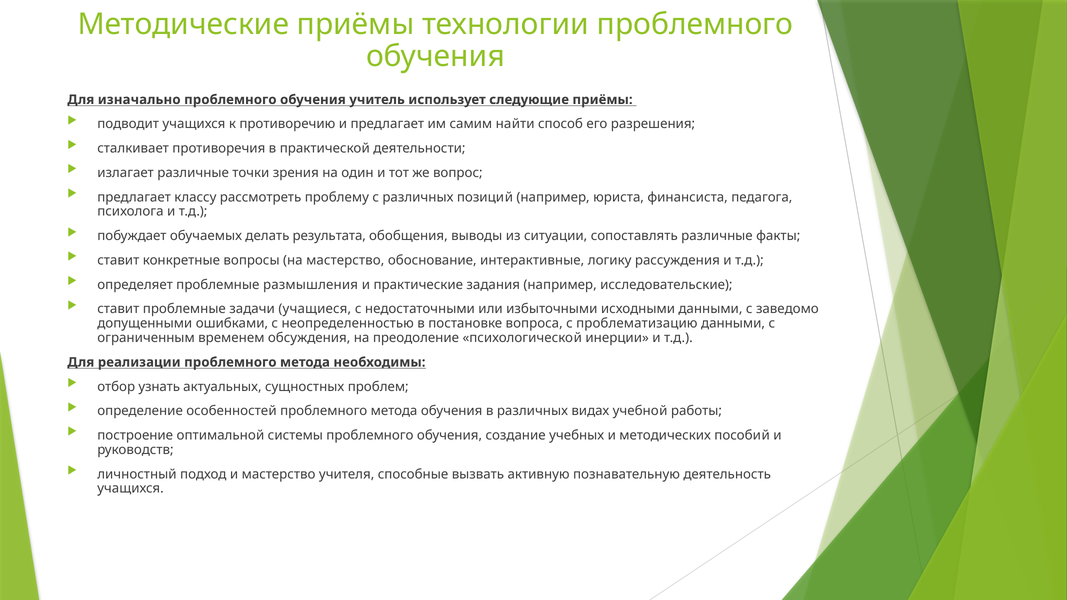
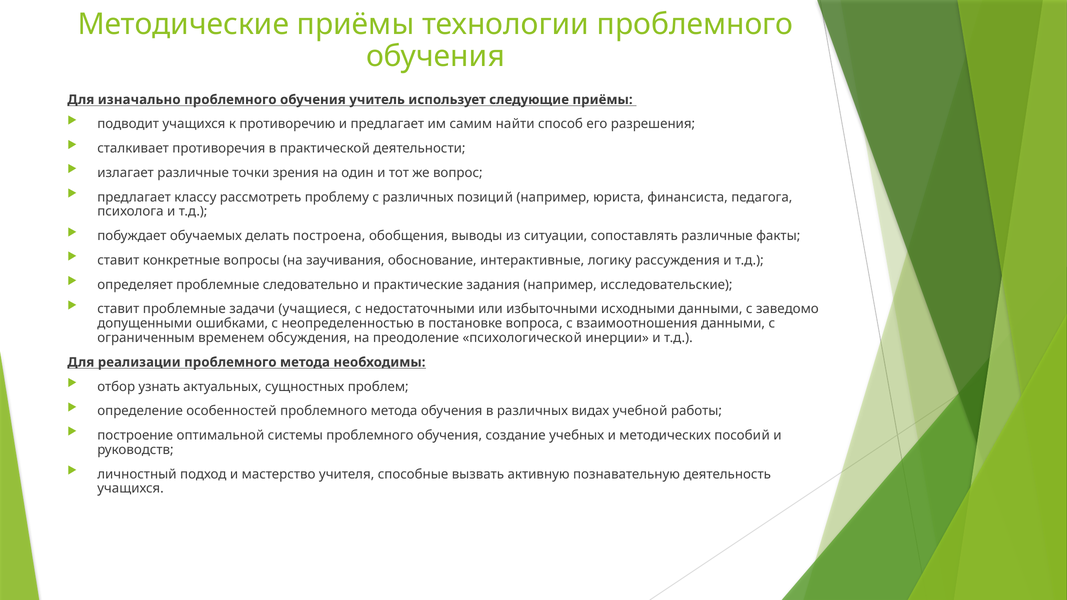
результата: результата -> построена (329, 236)
на мастерство: мастерство -> заучивания (345, 260)
размышления: размышления -> следовательно (311, 285)
проблематизацию: проблематизацию -> взаимоотношения (637, 324)
